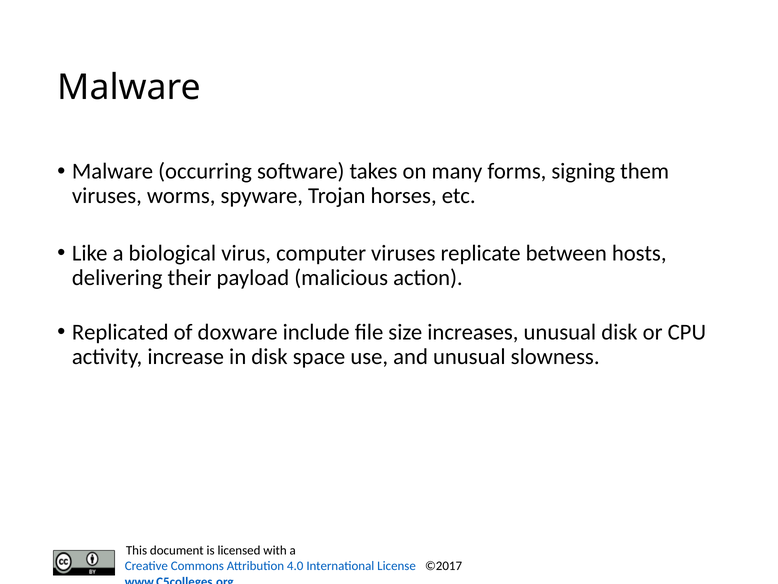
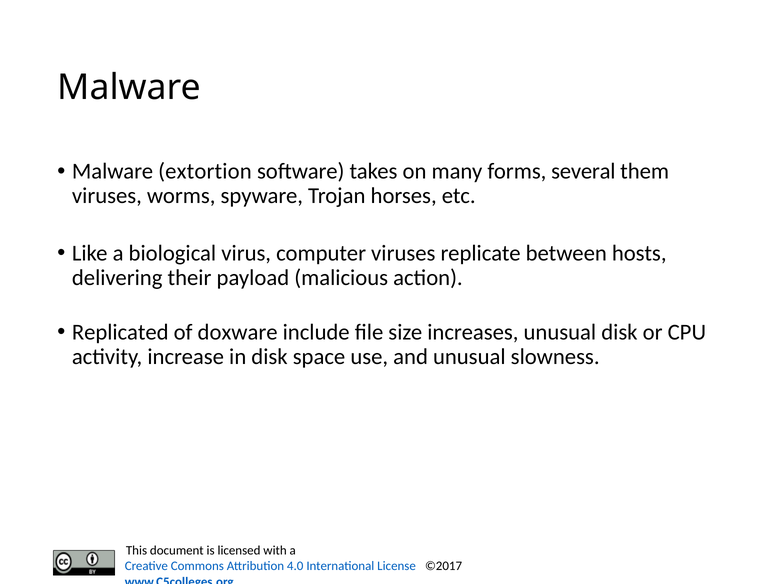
occurring: occurring -> extortion (205, 171)
signing: signing -> several (583, 171)
